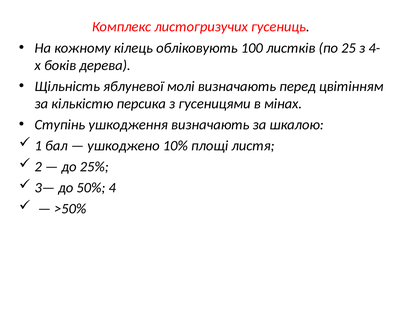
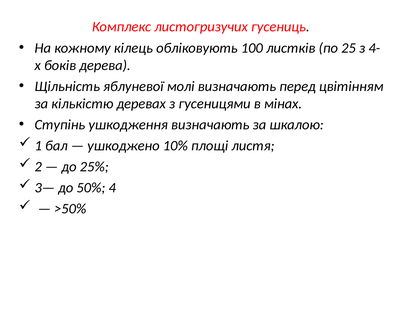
персика: персика -> деревах (141, 104)
